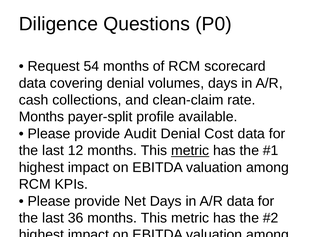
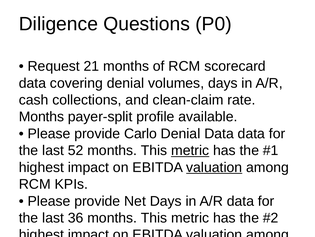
54: 54 -> 21 (91, 66)
Audit: Audit -> Carlo (141, 133)
Denial Cost: Cost -> Data (219, 133)
12: 12 -> 52 (76, 150)
valuation underline: none -> present (214, 167)
